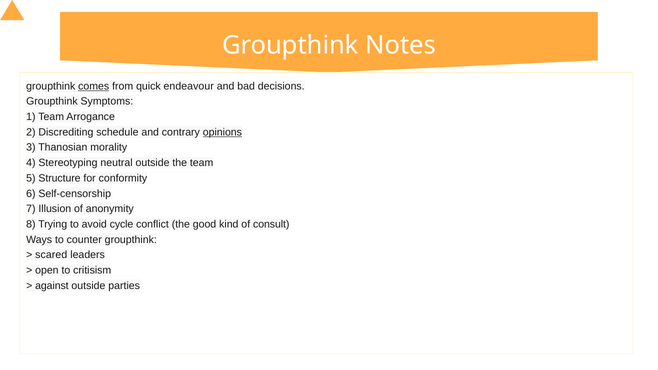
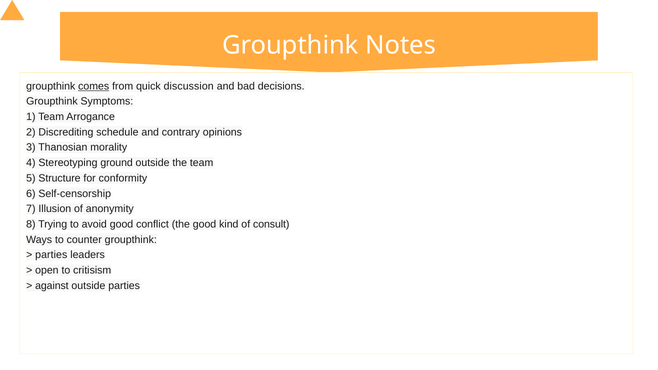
endeavour: endeavour -> discussion (189, 86)
opinions underline: present -> none (222, 132)
neutral: neutral -> ground (117, 163)
avoid cycle: cycle -> good (122, 224)
scared: scared -> parties (51, 255)
